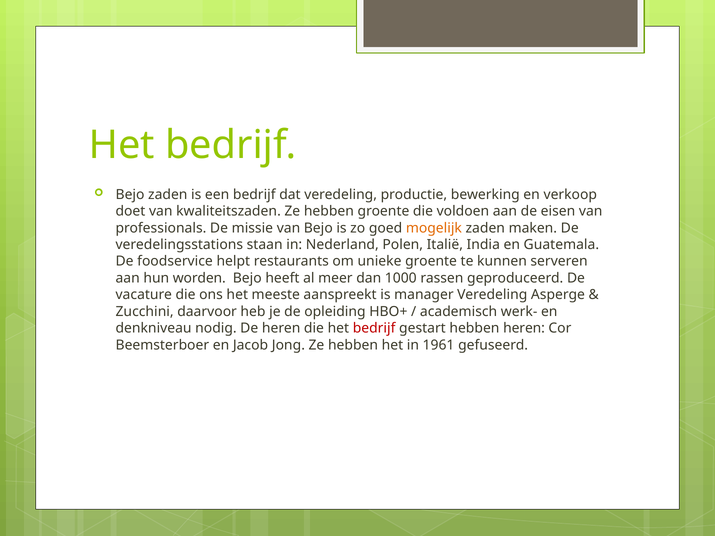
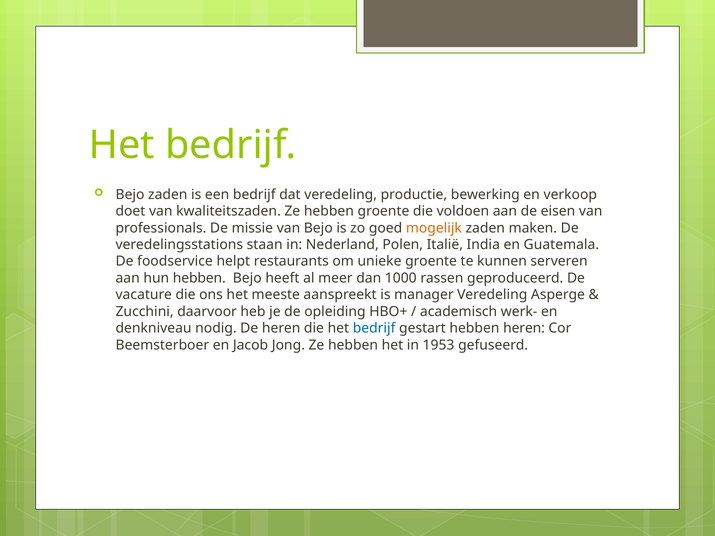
hun worden: worden -> hebben (199, 278)
bedrijf colour: red -> blue (374, 328)
1961: 1961 -> 1953 (439, 345)
